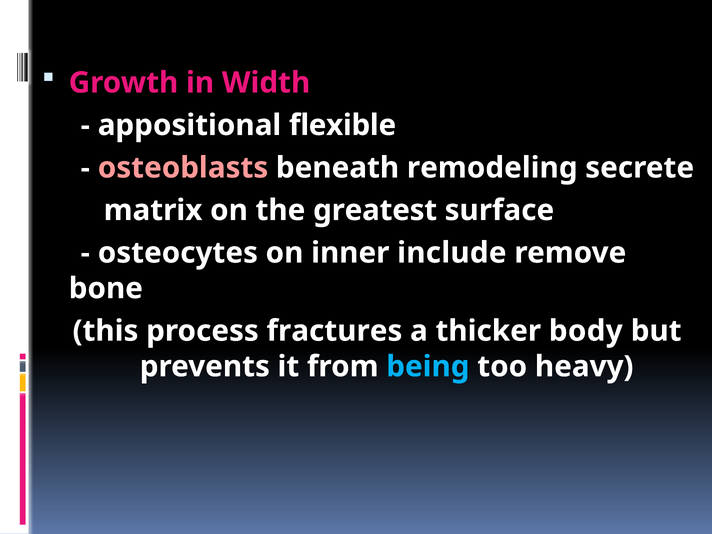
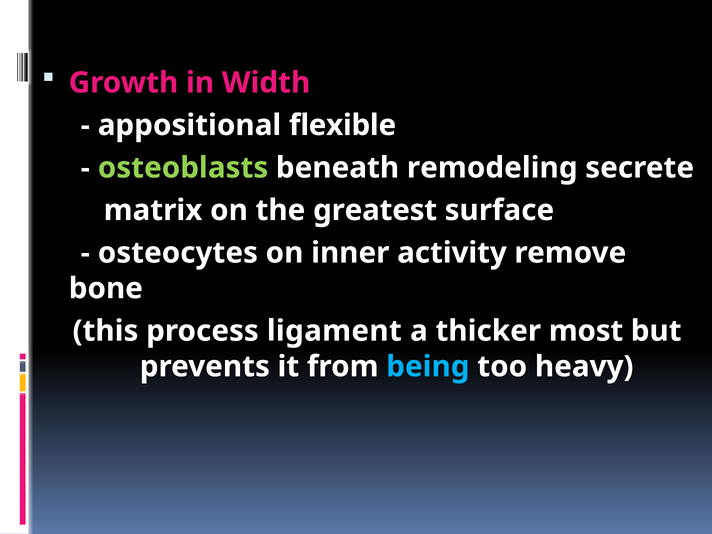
osteoblasts colour: pink -> light green (183, 168)
include: include -> activity (452, 253)
fractures: fractures -> ligament (334, 331)
body: body -> most (586, 331)
